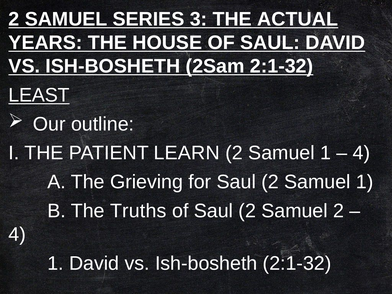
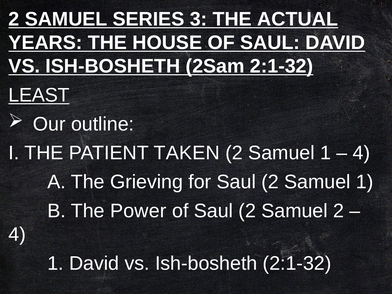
LEARN: LEARN -> TAKEN (187, 153)
Truths: Truths -> Power (138, 211)
